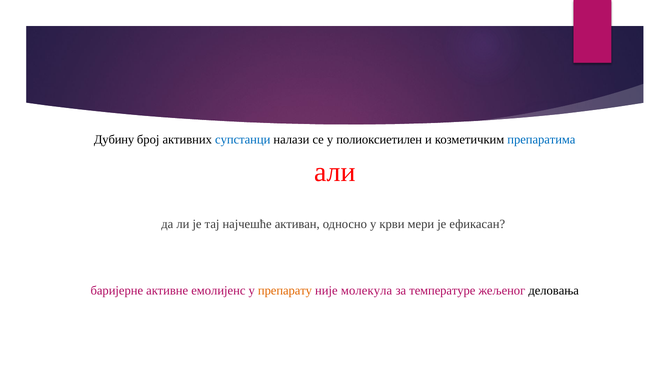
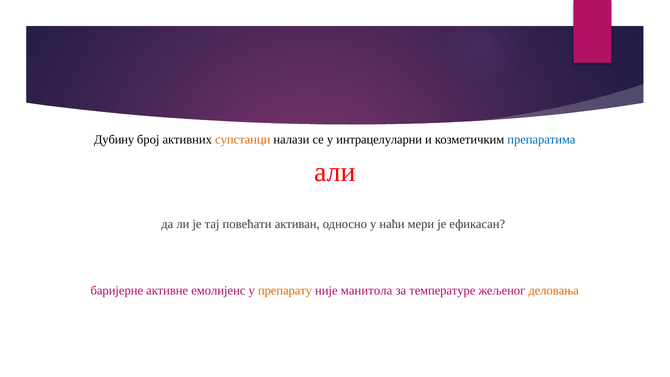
супстанци colour: blue -> orange (243, 140)
полиоксиетилен: полиоксиетилен -> интрацелуларни (379, 140)
најчешће: најчешће -> повећати (247, 224)
крви: крви -> наћи (392, 224)
молекула: молекула -> манитола (367, 290)
деловања colour: black -> orange (554, 290)
